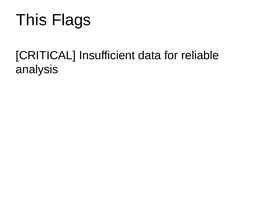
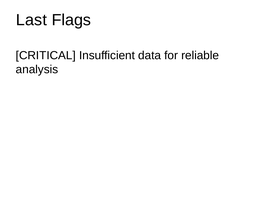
This: This -> Last (31, 20)
